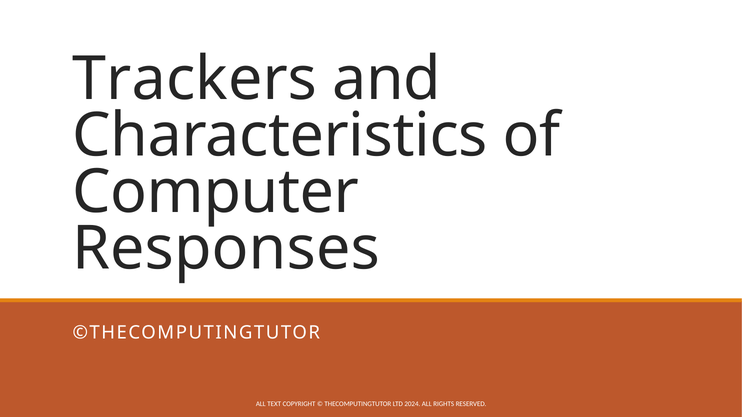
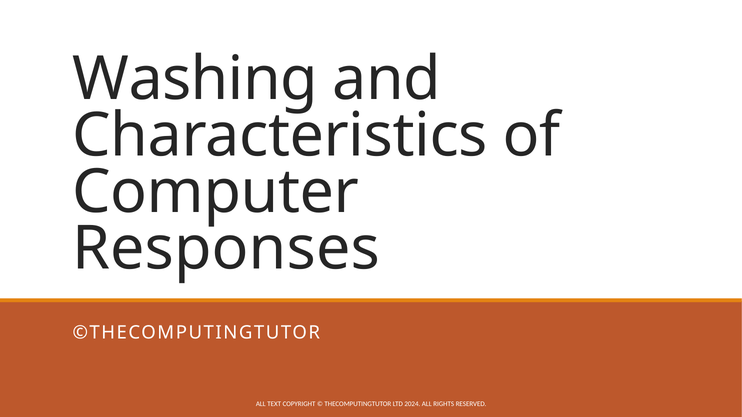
Trackers: Trackers -> Washing (195, 79)
